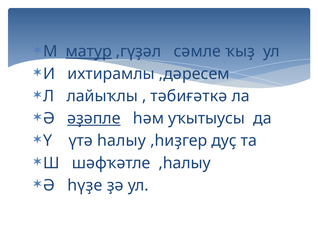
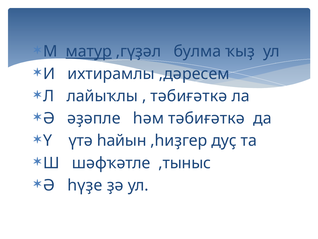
сәмле: сәмле -> булма (197, 51)
әҙәпле underline: present -> none (94, 118)
һәм уҡытыусы: уҡытыусы -> тәбиғәткә (206, 118)
һалыу: һалыу -> һайын (122, 140)
,һалыу: ,һалыу -> ,тыныс (185, 163)
